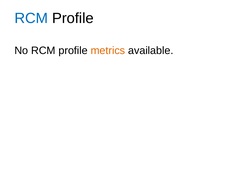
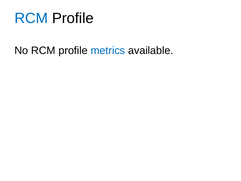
metrics colour: orange -> blue (108, 51)
